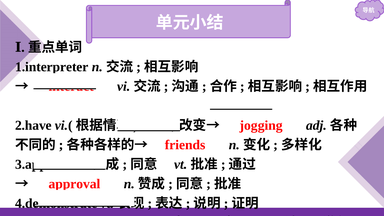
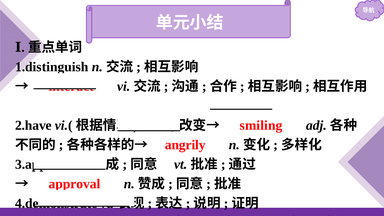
1.interpreter: 1.interpreter -> 1.distinguish (52, 67)
jogging: jogging -> smiling (261, 125)
friends: friends -> angrily (185, 145)
